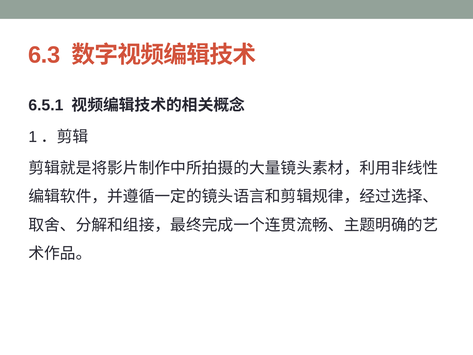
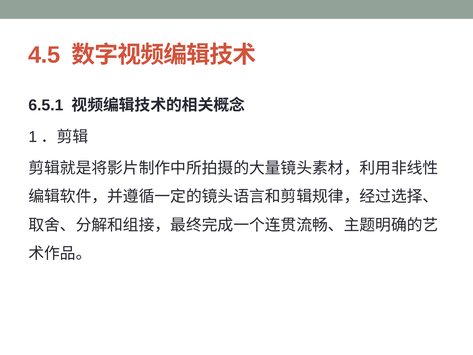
6.3: 6.3 -> 4.5 (44, 55)
